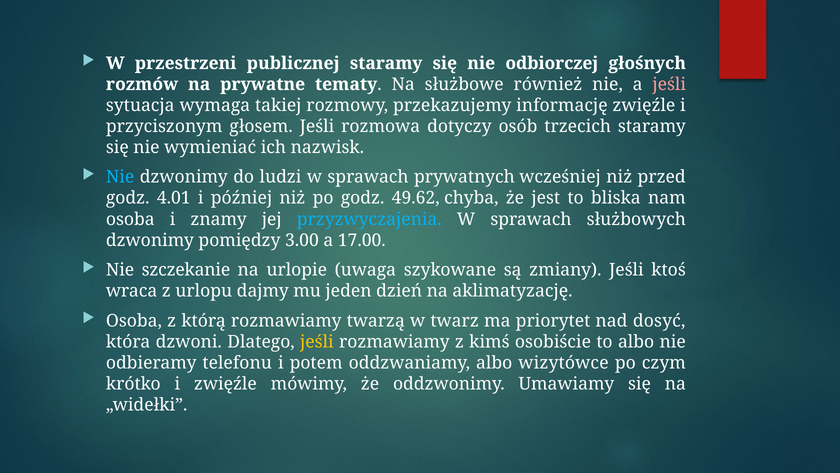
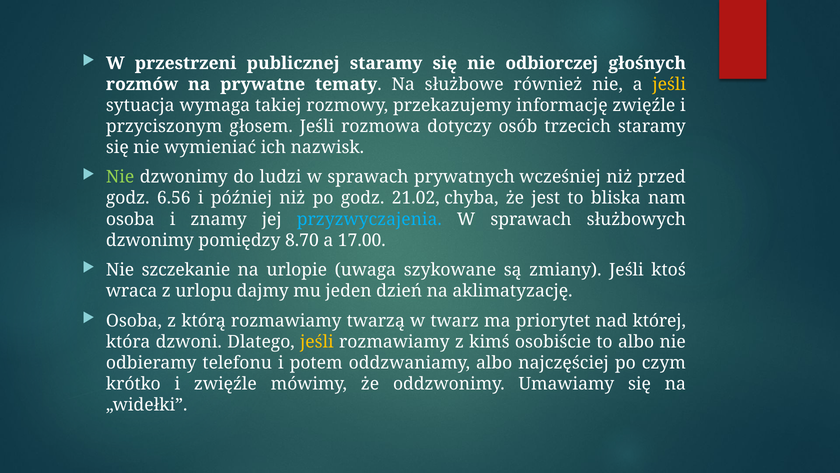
jeśli colour: pink -> yellow (669, 84)
Nie colour: light blue -> light green (120, 177)
4.01: 4.01 -> 6.56 (174, 198)
49.62: 49.62 -> 21.02 (416, 198)
3.00: 3.00 -> 8.70 (302, 240)
dosyć: dosyć -> której (659, 321)
wizytówce: wizytówce -> najczęściej (564, 363)
